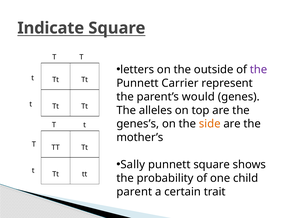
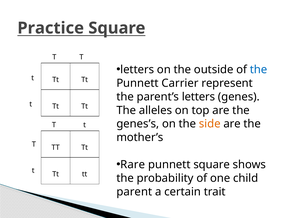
Indicate: Indicate -> Practice (51, 28)
the colour: purple -> blue (259, 69)
parent’s would: would -> letters (198, 96)
Sally: Sally -> Rare (133, 164)
